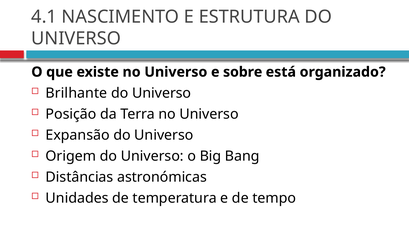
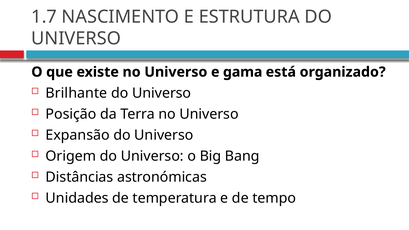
4.1: 4.1 -> 1.7 (44, 17)
sobre: sobre -> gama (243, 72)
